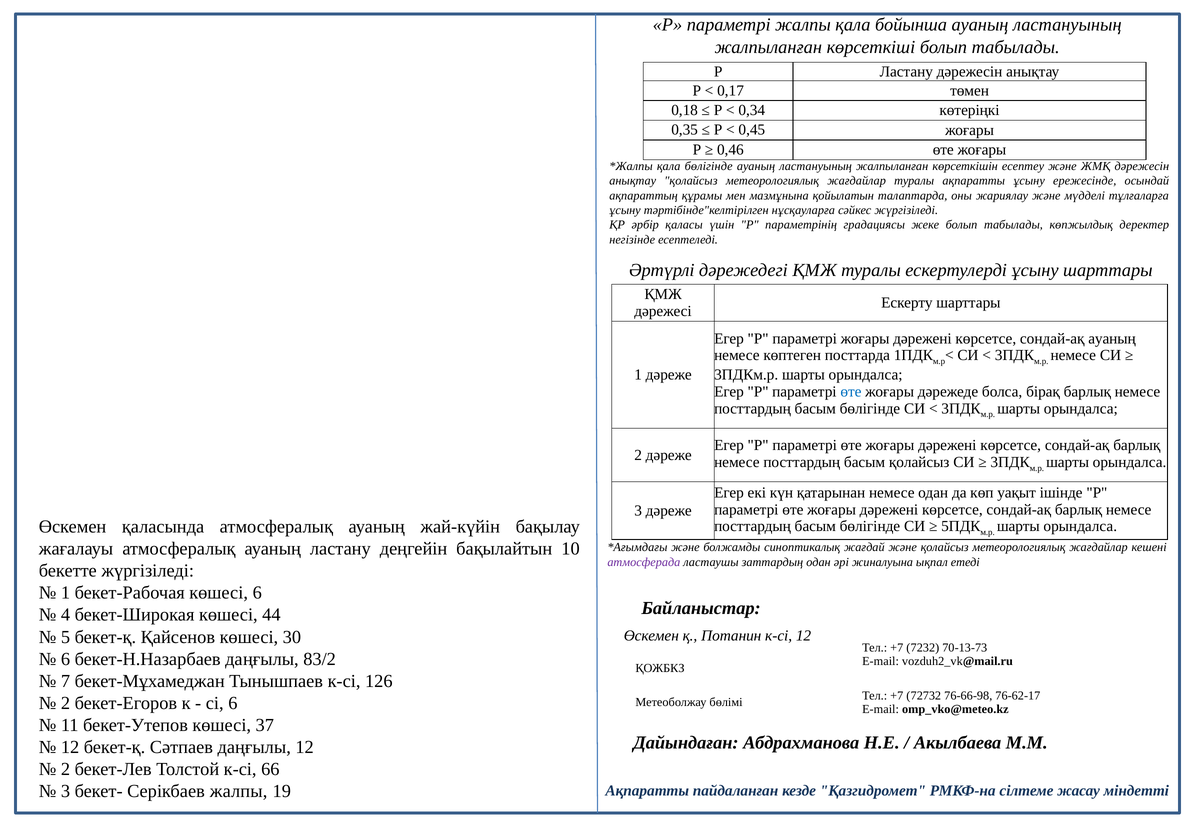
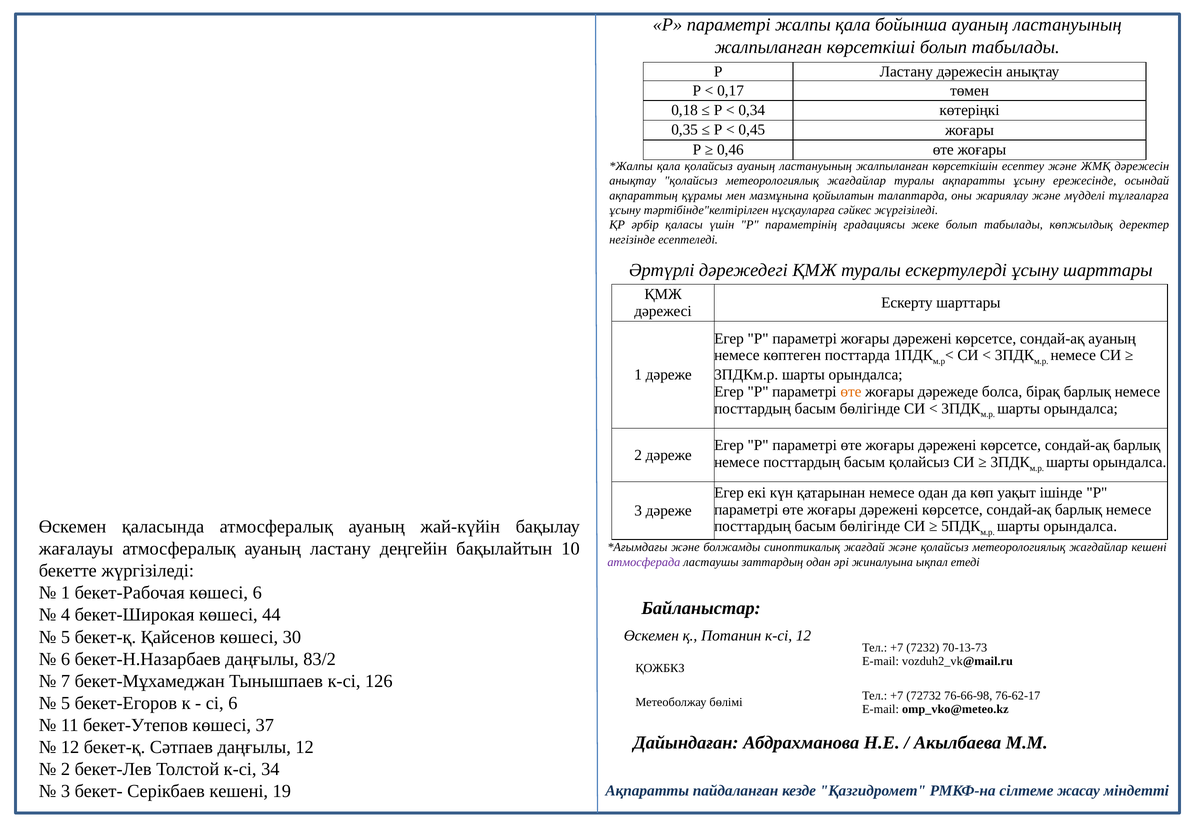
қала бөлігінде: бөлігінде -> қолайсыз (709, 166)
өте colour: blue -> orange (851, 392)
2: 2 -> 5 (65, 703)
66: 66 -> 34 (270, 770)
Серікбаев жалпы: жалпы -> кешені (239, 792)
